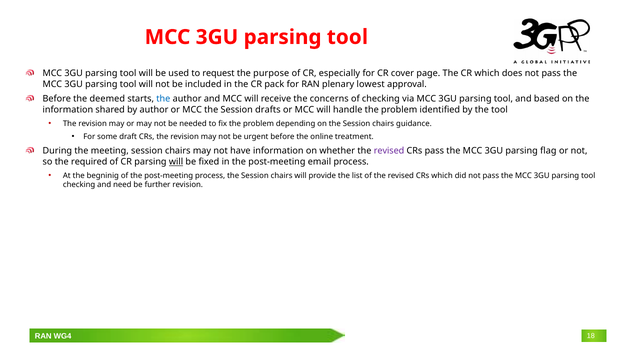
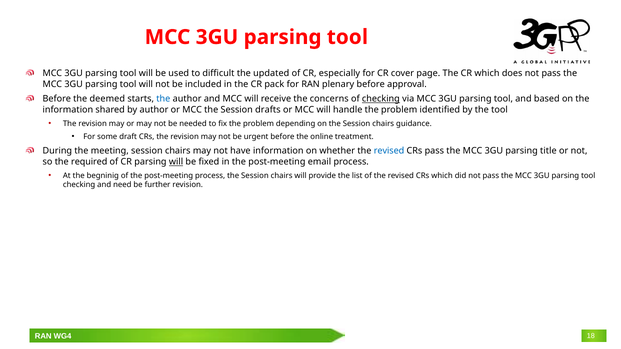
request: request -> difficult (218, 73)
purpose: purpose -> updated (271, 73)
plenary lowest: lowest -> before (371, 84)
checking underline: none -> present (381, 99)
revised colour: purple -> blue (389, 151)
flag: flag -> title (548, 151)
